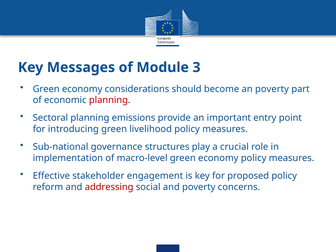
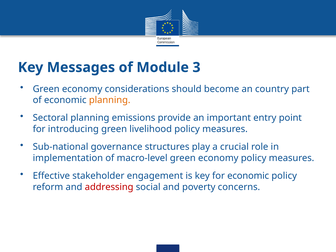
an poverty: poverty -> country (272, 89)
planning colour: red -> orange (110, 100)
for proposed: proposed -> economic (248, 176)
